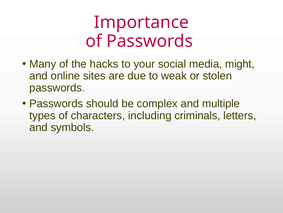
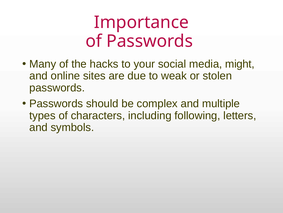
criminals: criminals -> following (197, 115)
